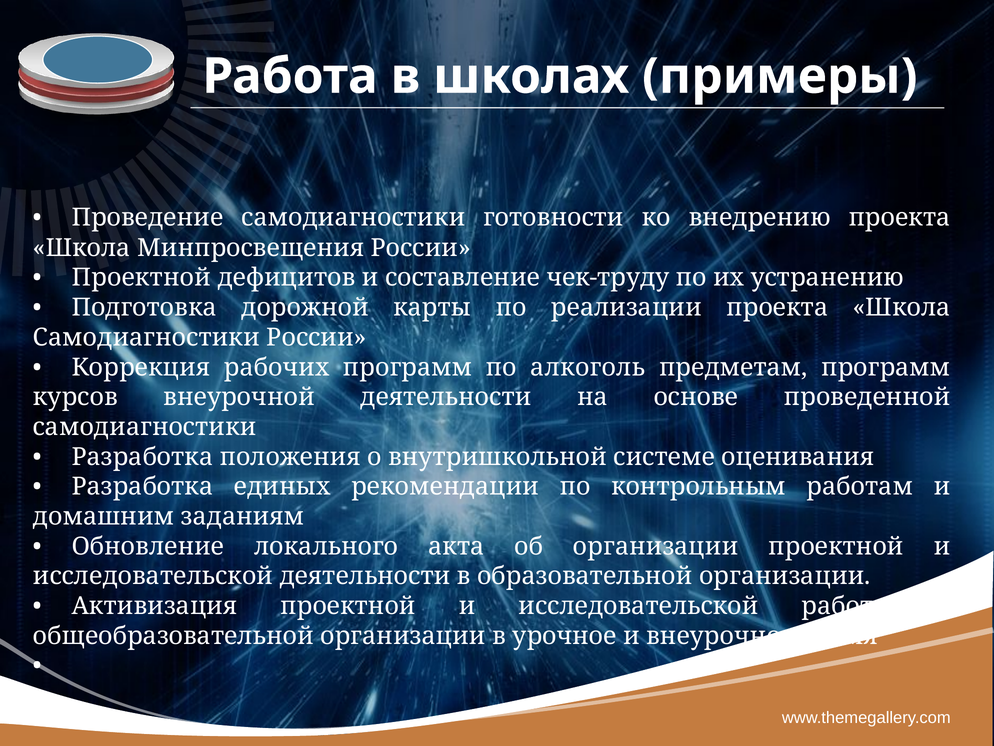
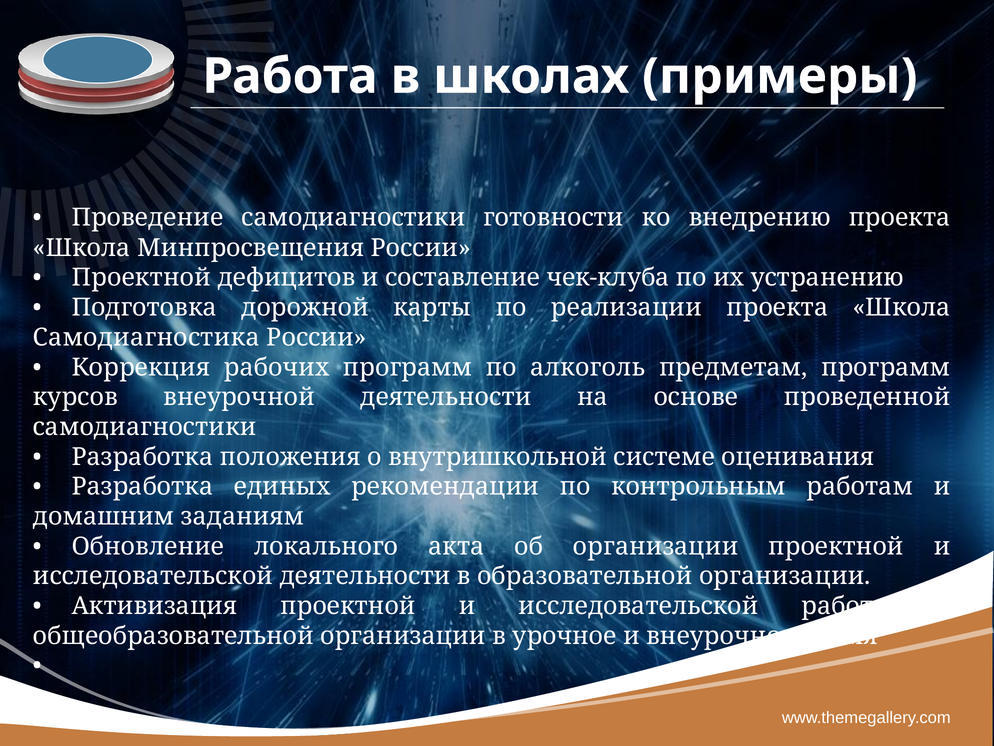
чек-труду: чек-труду -> чек-клуба (608, 278)
Самодиагностики: Самодиагностики -> Самодиагностика (146, 337)
